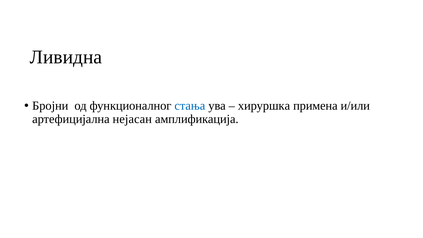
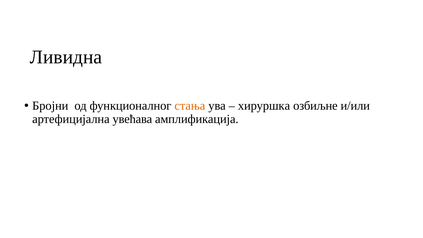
стања colour: blue -> orange (190, 106)
примена: примена -> озбиљне (315, 106)
нејасан: нејасан -> увећава (132, 119)
